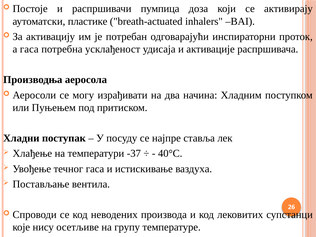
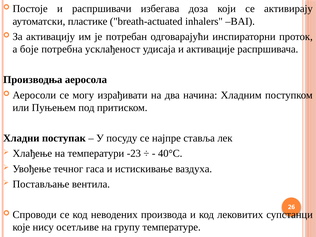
пумпица: пумпица -> избегава (160, 9)
а гаса: гаса -> боје (29, 49)
-37: -37 -> -23 (134, 154)
